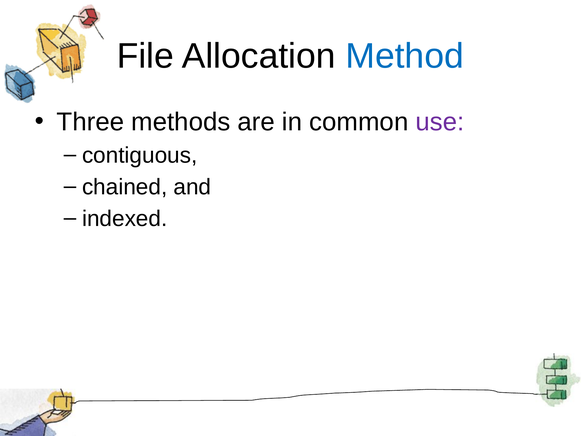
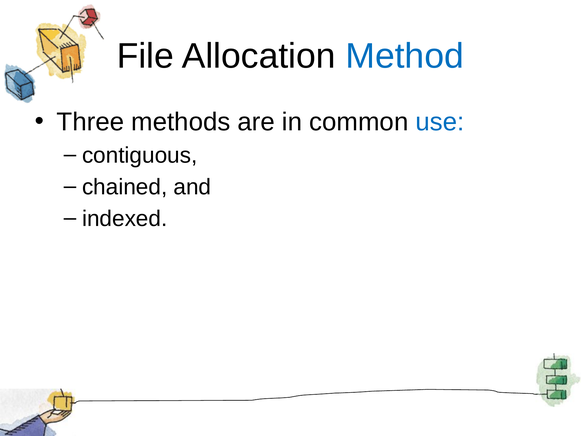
use colour: purple -> blue (440, 122)
